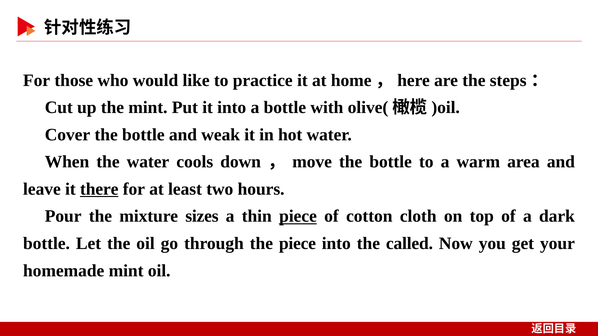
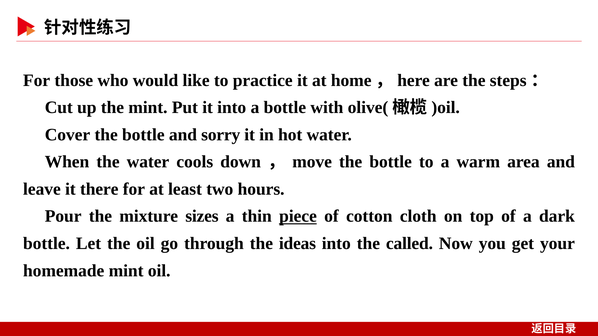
weak: weak -> sorry (221, 135)
there underline: present -> none (99, 189)
the piece: piece -> ideas (297, 244)
